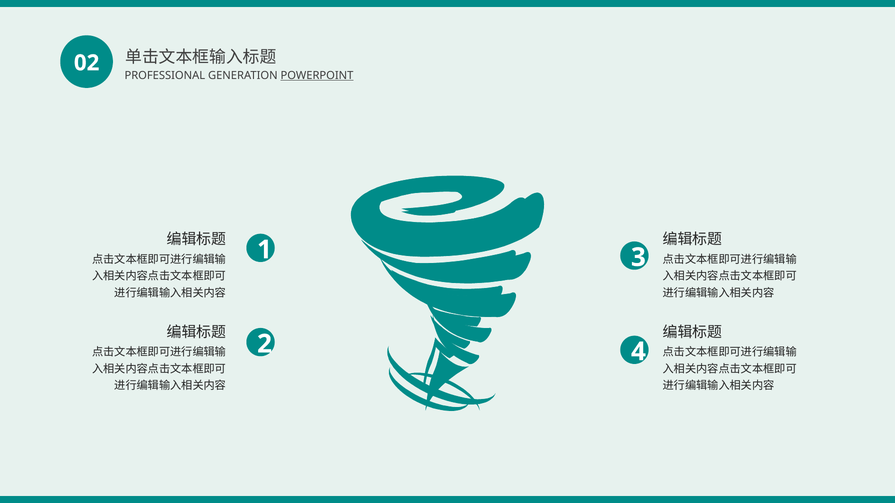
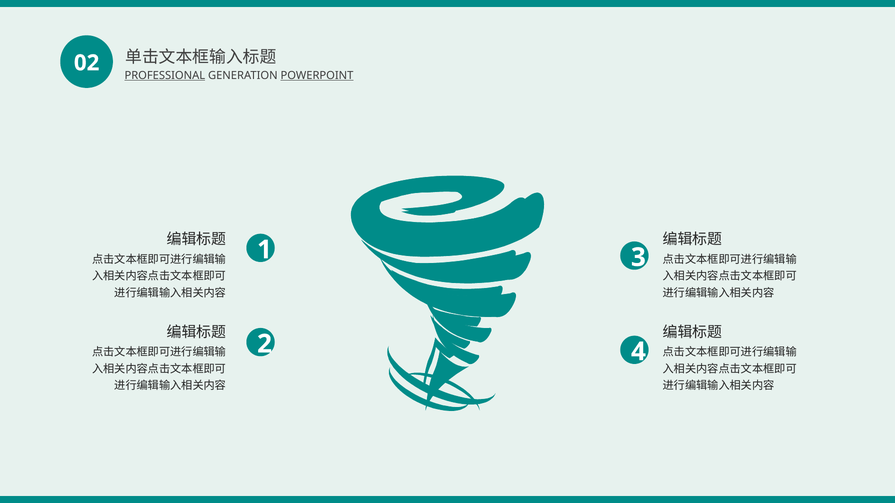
PROFESSIONAL underline: none -> present (165, 75)
